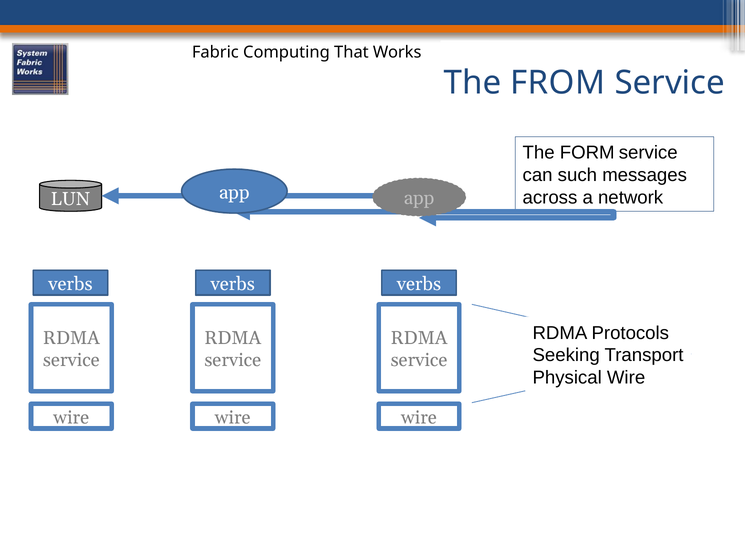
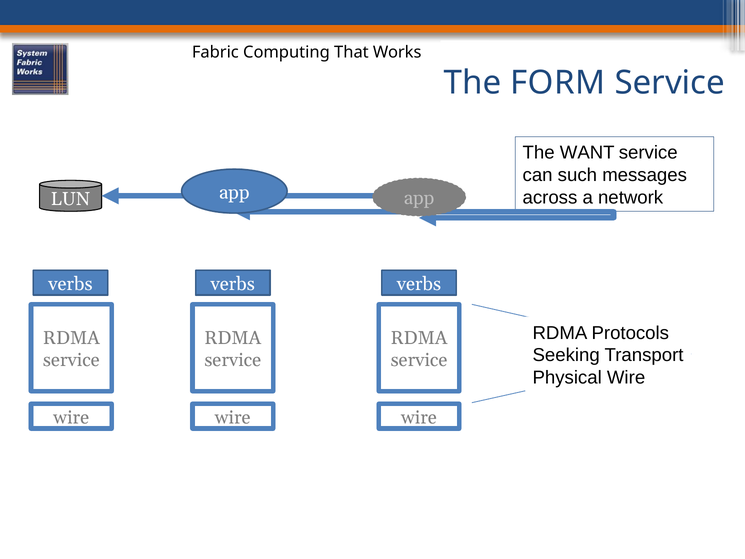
FROM: FROM -> FORM (558, 83)
FORM: FORM -> WANT (587, 153)
